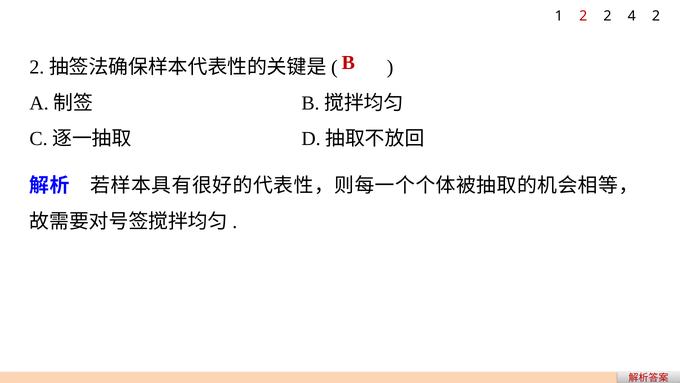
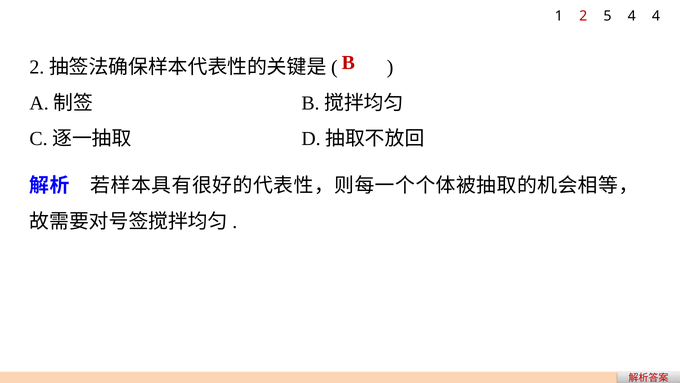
1 2 2: 2 -> 5 (607, 16)
4 2: 2 -> 4 (656, 16)
